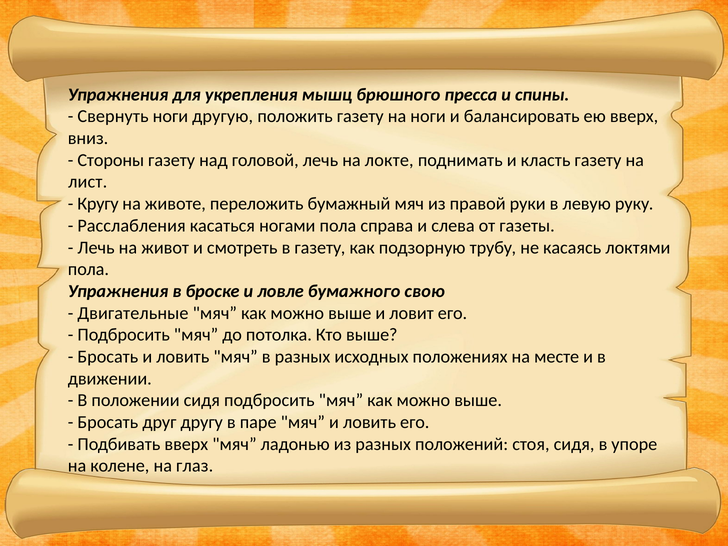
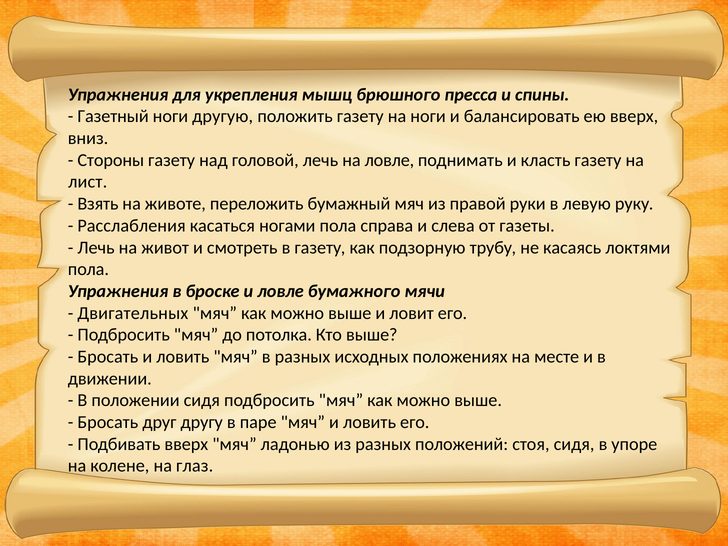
Свернуть: Свернуть -> Газетный (113, 116)
на локте: локте -> ловле (389, 160)
Кругу: Кругу -> Взять (98, 204)
свою: свою -> мячи (425, 291)
Двигательные: Двигательные -> Двигательных (133, 313)
